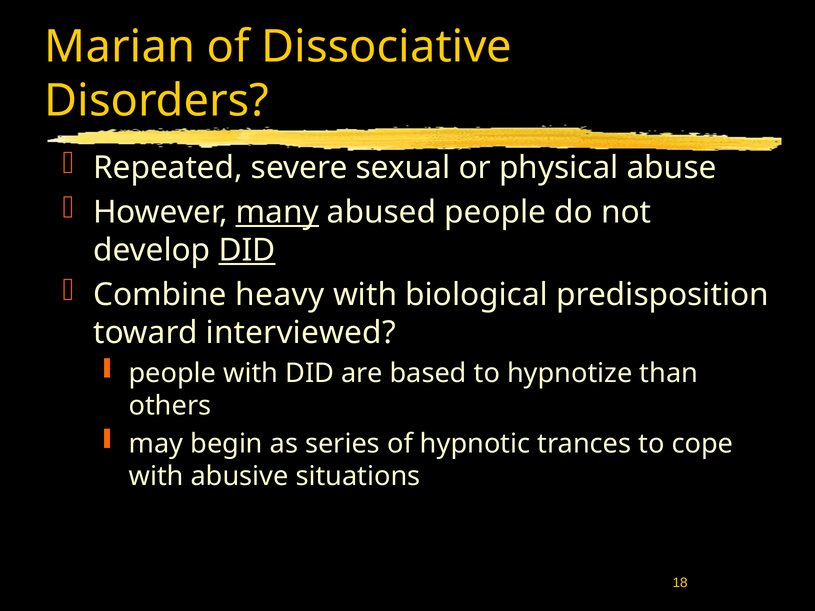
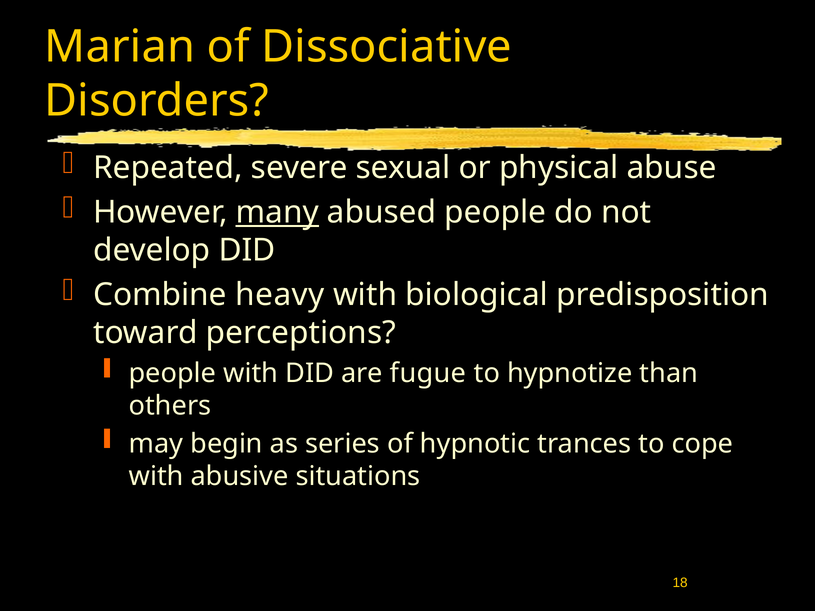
DID underline: present -> none (247, 250)
interviewed: interviewed -> perceptions (301, 333)
based: based -> fugue (428, 373)
